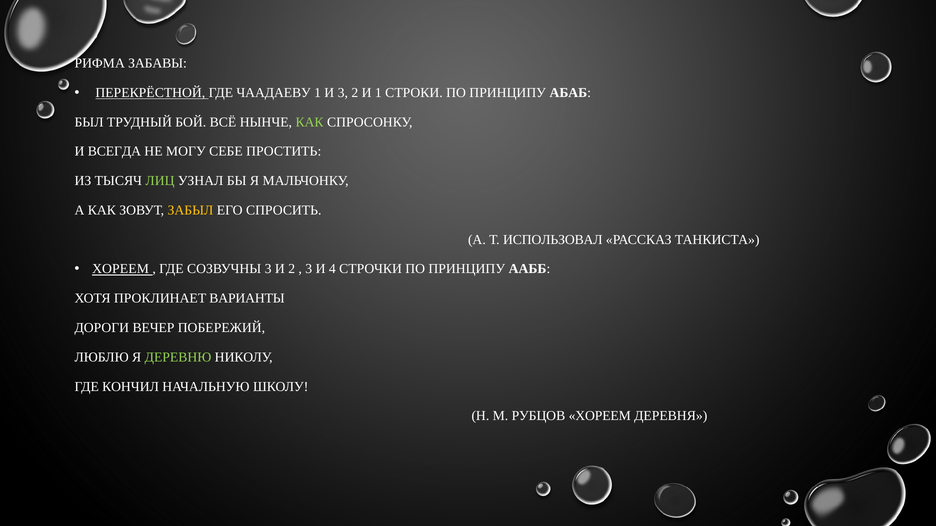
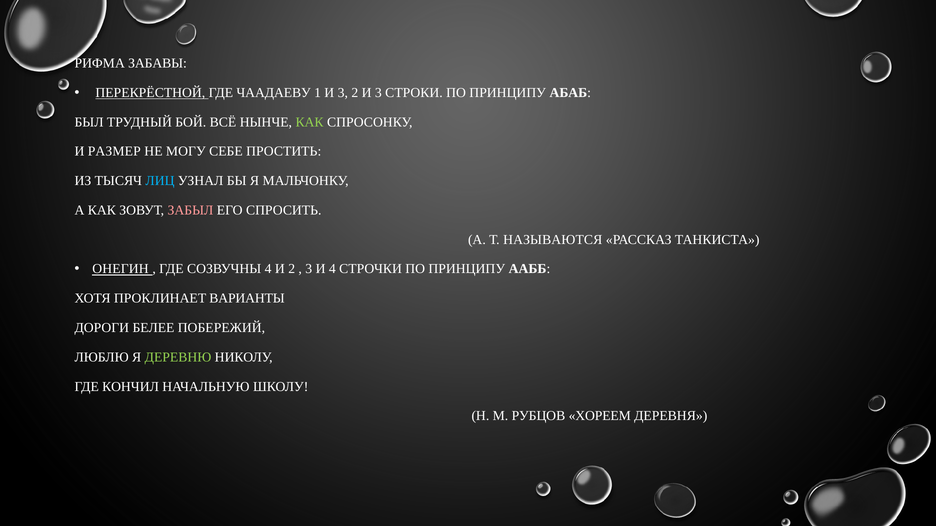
2 И 1: 1 -> 3 (378, 93)
ВСЕГДА: ВСЕГДА -> РАЗМЕР (114, 152)
ЛИЦ colour: light green -> light blue (160, 181)
ЗАБЫЛ colour: yellow -> pink (190, 210)
ИСПОЛЬЗОВАЛ: ИСПОЛЬЗОВАЛ -> НАЗЫВАЮТСЯ (553, 240)
ХОРЕЕМ: ХОРЕЕМ -> ОНЕГИН (121, 269)
СОЗВУЧНЫ 3: 3 -> 4 (268, 269)
ВЕЧЕР: ВЕЧЕР -> БЕЛЕЕ (153, 328)
